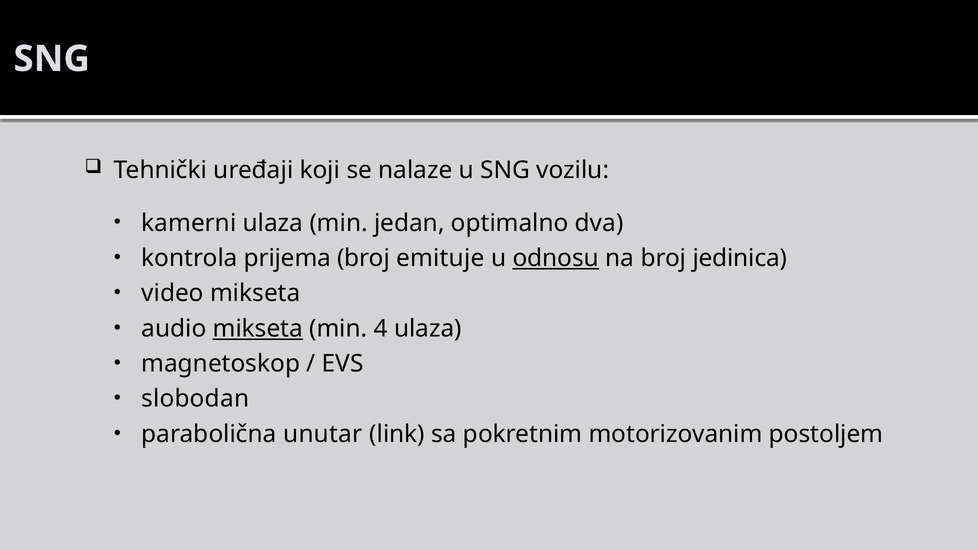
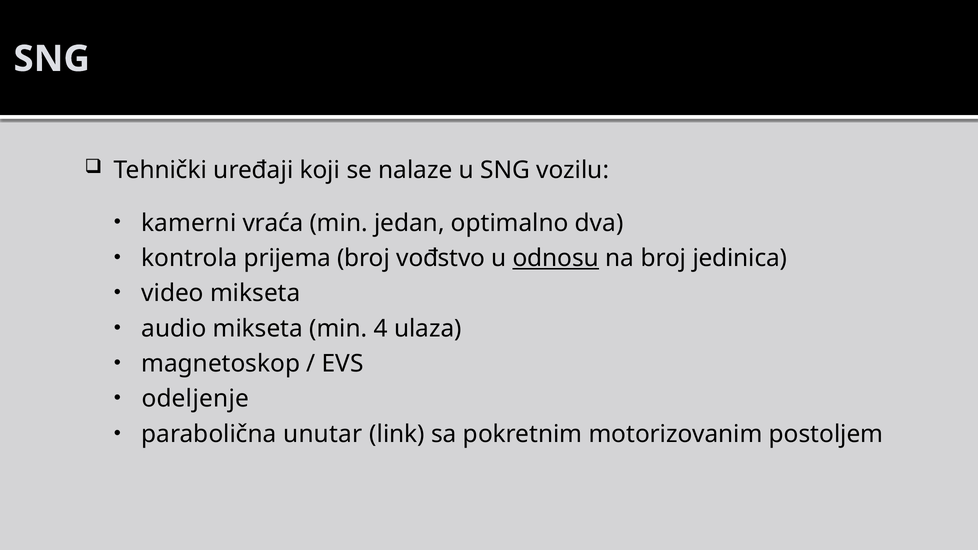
kamerni ulaza: ulaza -> vraća (273, 223)
emituje: emituje -> vođstvo (441, 258)
mikseta underline: present -> none (258, 329)
slobodan: slobodan -> odeljenje (195, 399)
